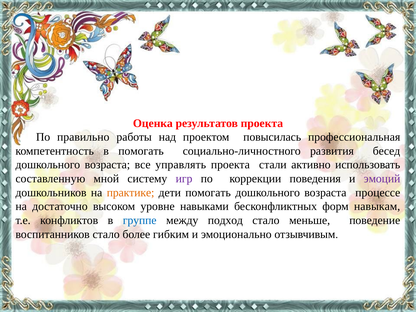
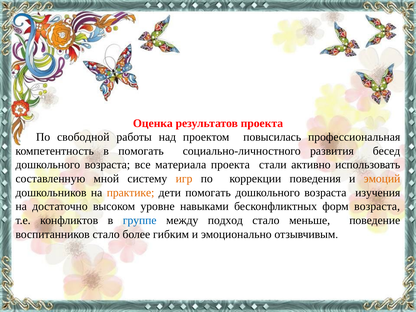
правильно: правильно -> свободной (83, 137)
управлять: управлять -> материала (181, 165)
игр colour: purple -> orange (184, 179)
эмоций colour: purple -> orange (382, 179)
процессе: процессе -> изучения (378, 193)
форм навыкам: навыкам -> возраста (377, 206)
